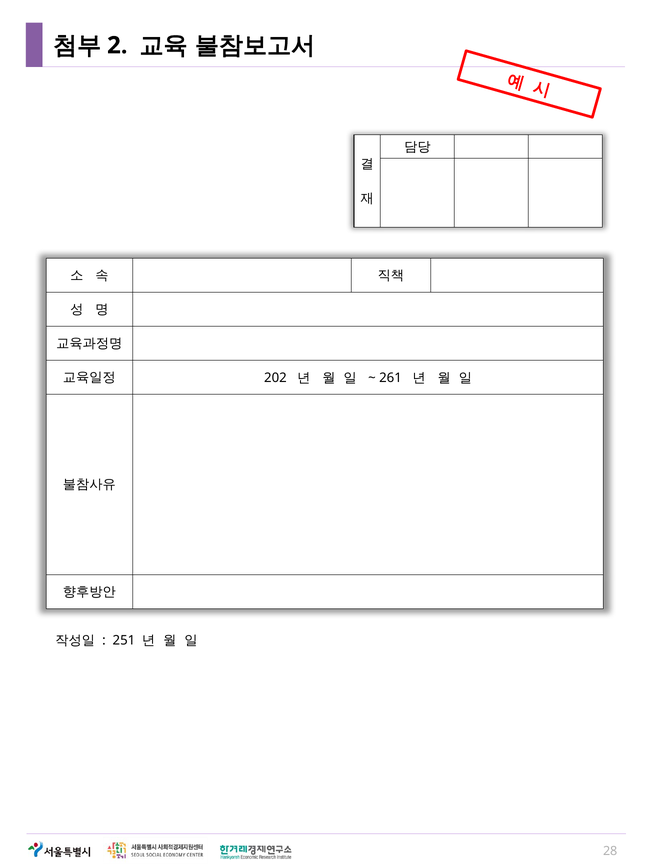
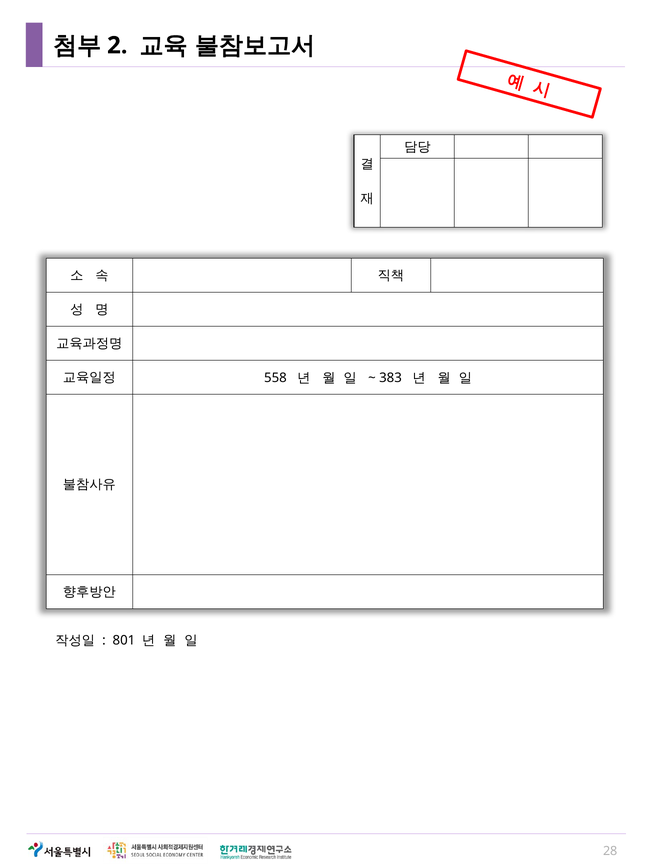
202: 202 -> 558 (275, 378)
261: 261 -> 383 (391, 378)
251: 251 -> 801 (124, 641)
